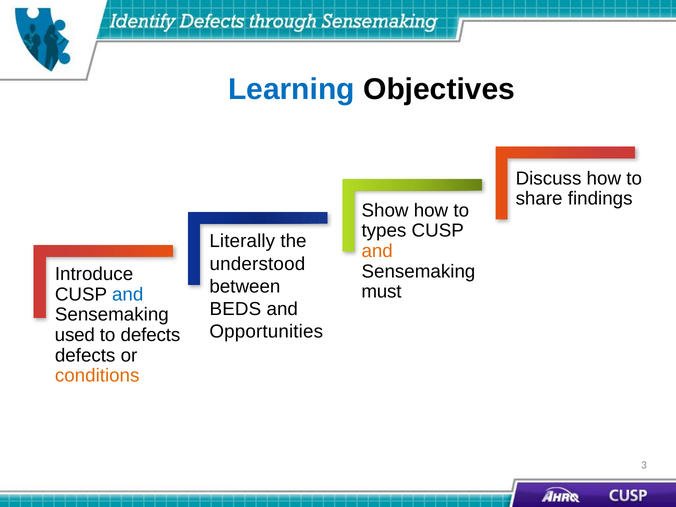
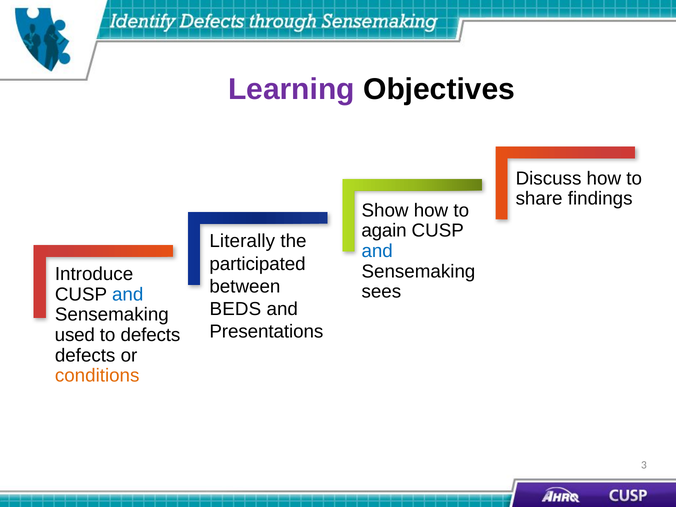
Learning colour: blue -> purple (291, 89)
types: types -> again (384, 231)
and colour: orange -> blue (377, 251)
understood: understood -> participated (258, 264)
must: must -> sees (381, 292)
Opportunities: Opportunities -> Presentations (266, 331)
